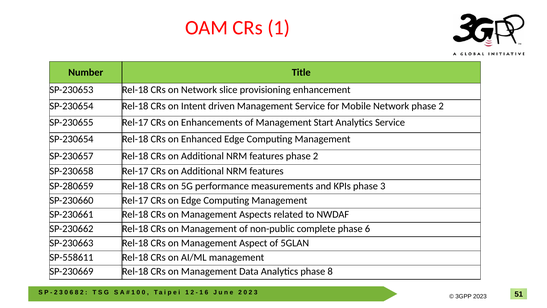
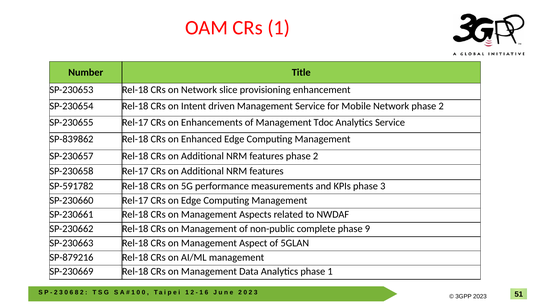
Start: Start -> Tdoc (324, 122)
SP-230654: SP-230654 -> SP-839862 (71, 139)
SP-280659: SP-280659 -> SP-591782 (71, 186)
phase 6: 6 -> 9 (367, 229)
SP-558611: SP-558611 -> SP-879216 (71, 257)
phase 8: 8 -> 1 (330, 271)
